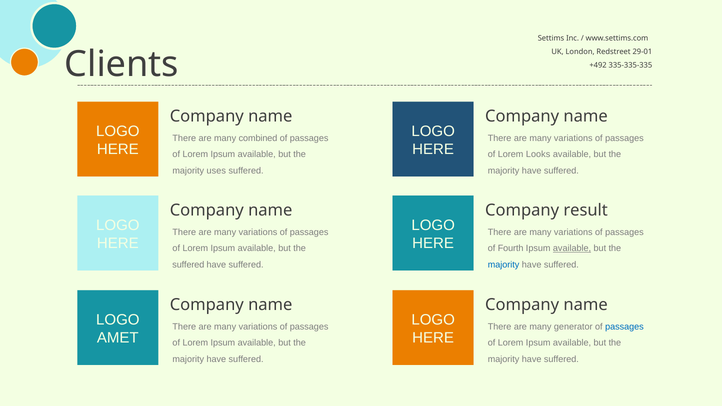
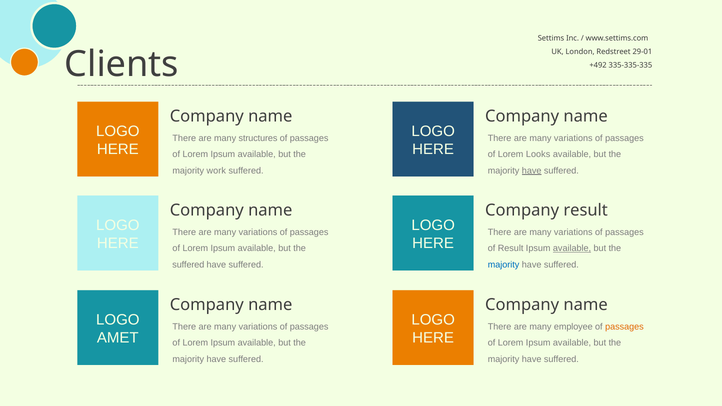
combined: combined -> structures (258, 138)
uses: uses -> work (216, 171)
have underline: none -> present (532, 171)
of Fourth: Fourth -> Result (511, 248)
generator: generator -> employee (573, 327)
passages colour: blue -> orange (624, 327)
